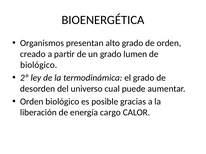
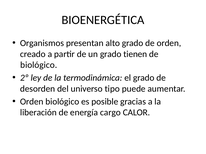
lumen: lumen -> tienen (135, 54)
cual: cual -> tipo (112, 89)
